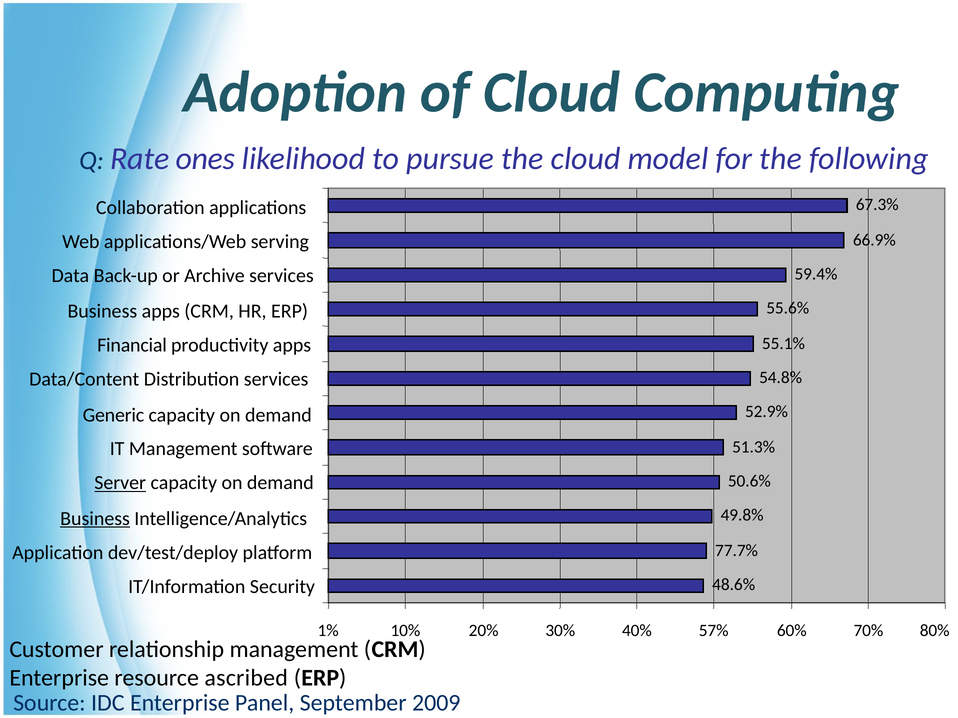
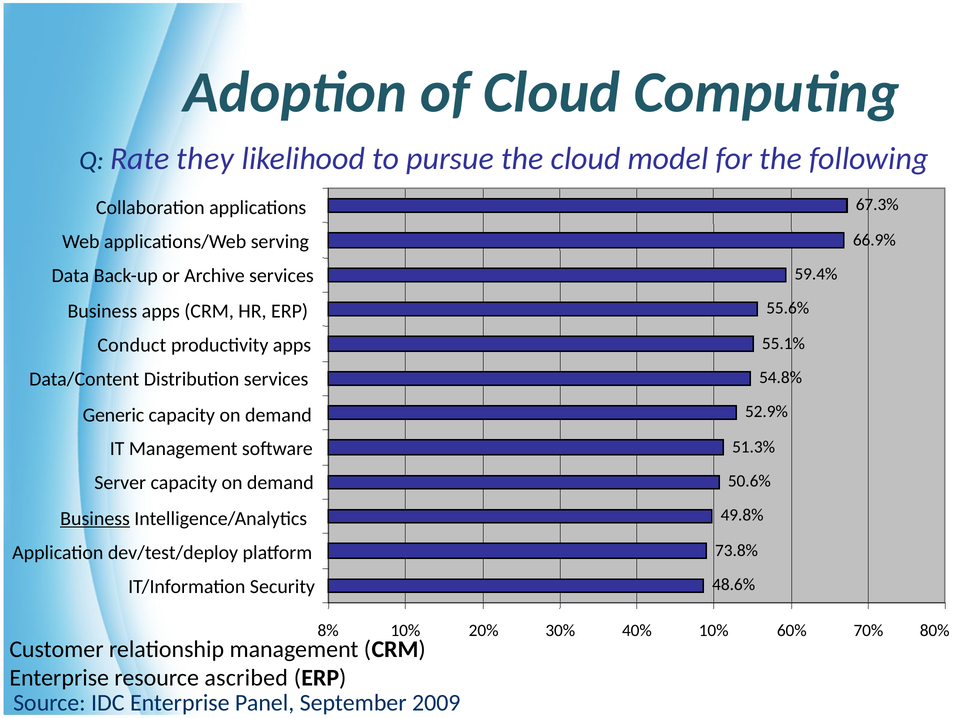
ones: ones -> they (205, 159)
Financial: Financial -> Conduct (132, 346)
Server underline: present -> none (120, 483)
77.7%: 77.7% -> 73.8% (737, 551)
1%: 1% -> 8% (328, 631)
40% 57%: 57% -> 10% (714, 631)
